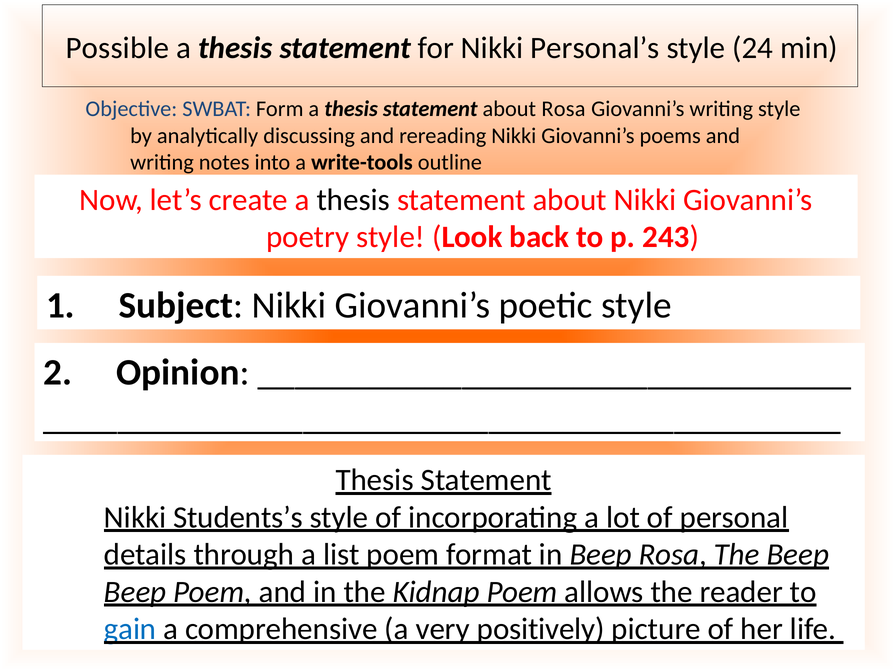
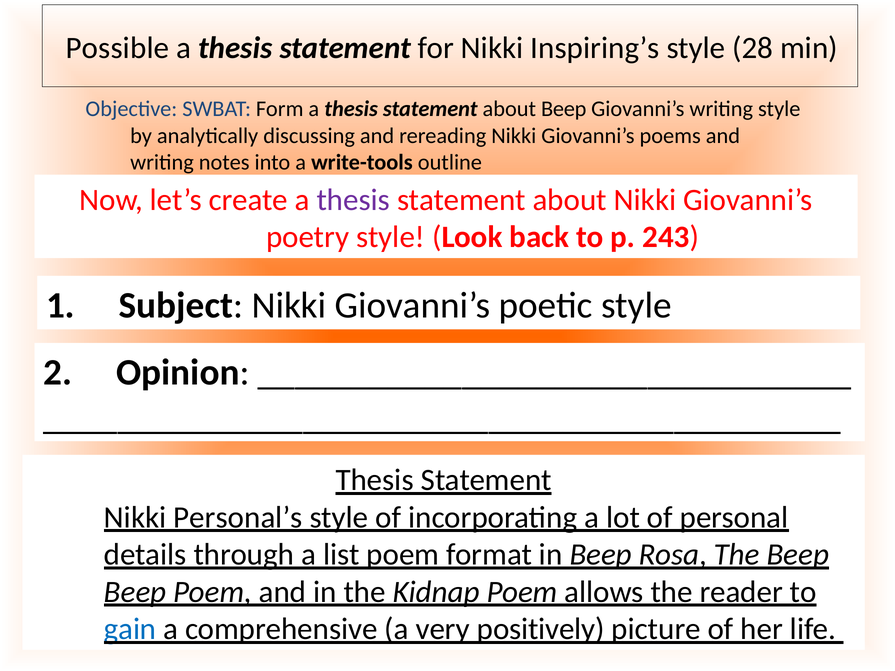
Personal’s: Personal’s -> Inspiring’s (595, 48)
24: 24 -> 28 (753, 48)
about Rosa: Rosa -> Beep (564, 109)
thesis colour: black -> purple (353, 200)
Students’s: Students’s -> Personal’s (238, 517)
